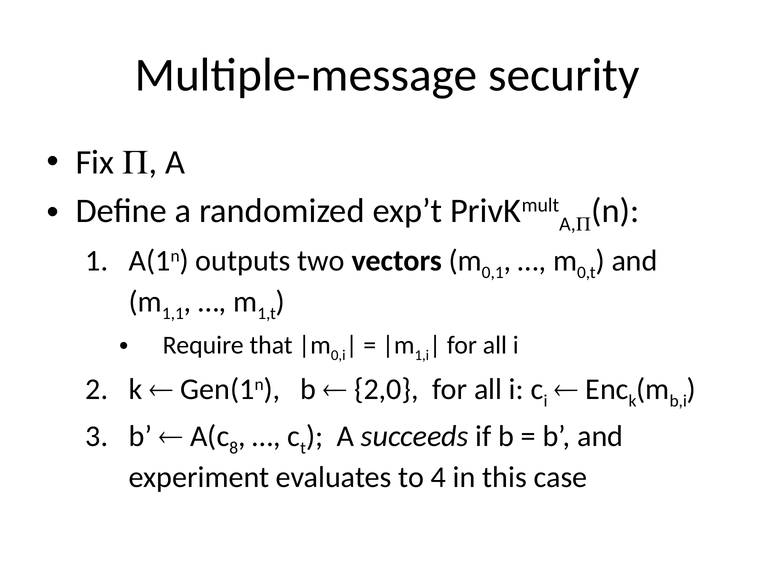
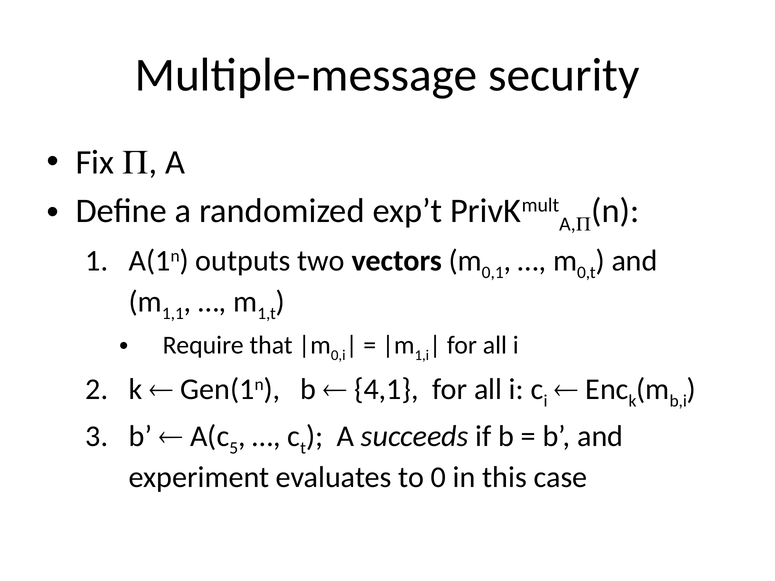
2,0: 2,0 -> 4,1 (386, 389)
8: 8 -> 5 (234, 448)
4: 4 -> 0 (439, 478)
